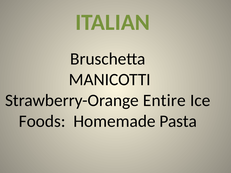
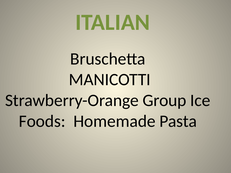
Entire: Entire -> Group (164, 101)
